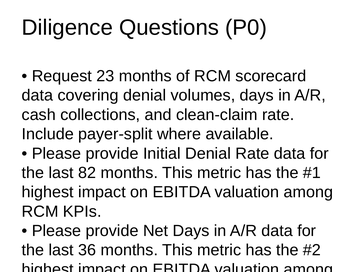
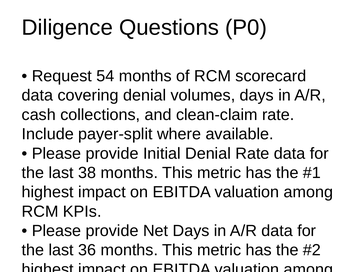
23: 23 -> 54 (105, 76)
82: 82 -> 38 (87, 173)
